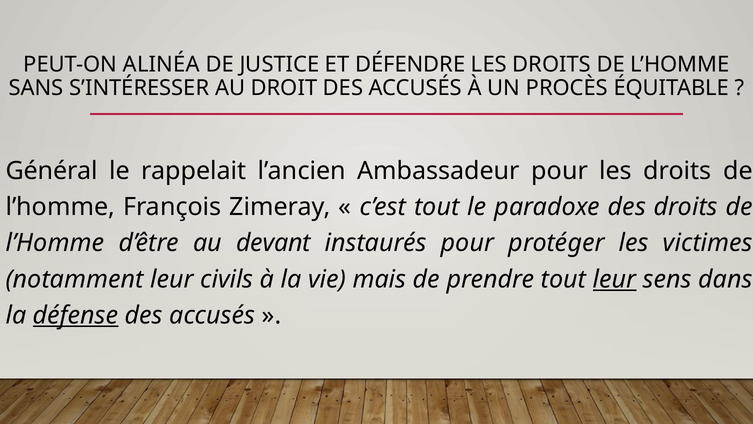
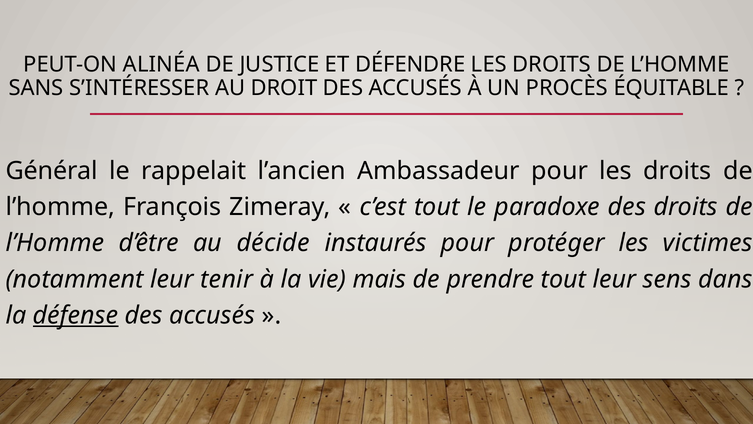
devant: devant -> décide (273, 243)
civils: civils -> tenir (227, 279)
leur underline: present -> none (615, 279)
